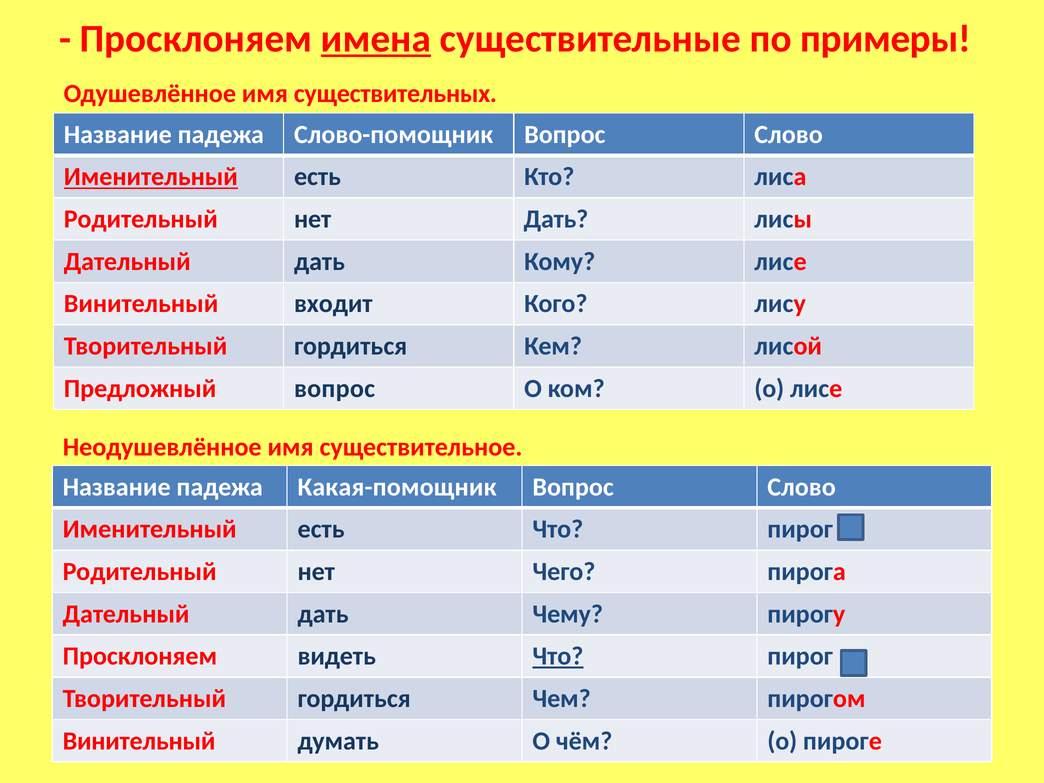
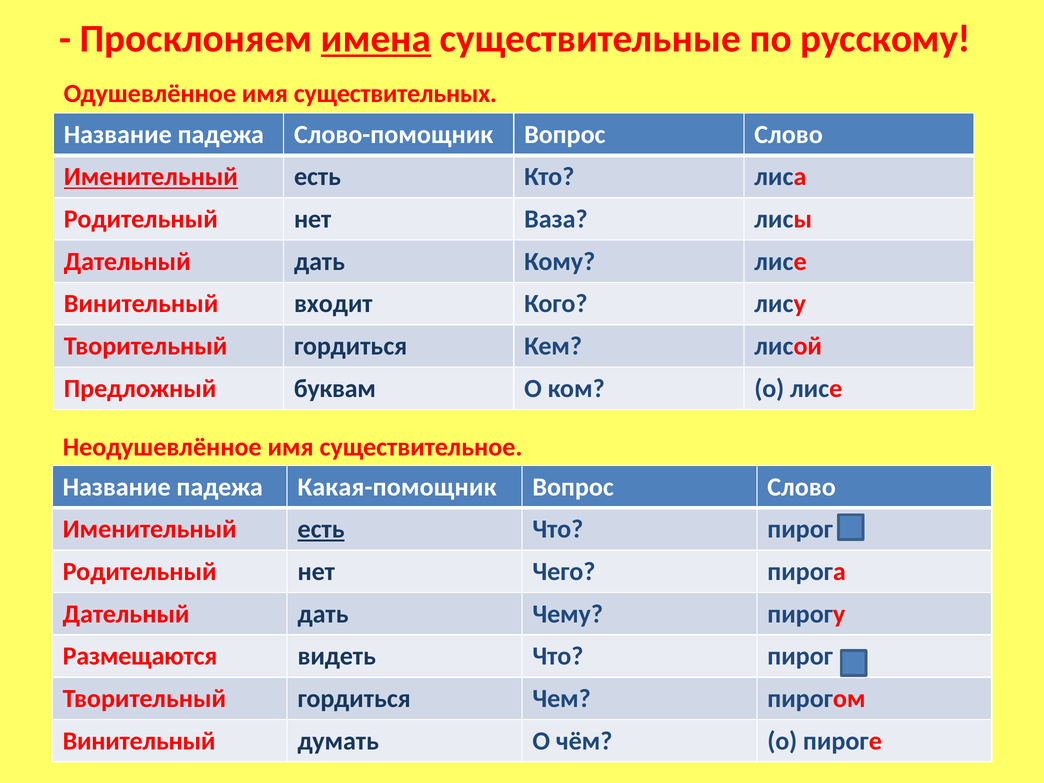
примеры: примеры -> русскому (886, 39)
нет Дать: Дать -> Ваза (556, 219)
Предложный вопрос: вопрос -> буквам (335, 389)
есть underline: none -> present (321, 529)
Просклоняем: Просклоняем -> Размещаются (140, 656)
Что underline: present -> none (558, 656)
